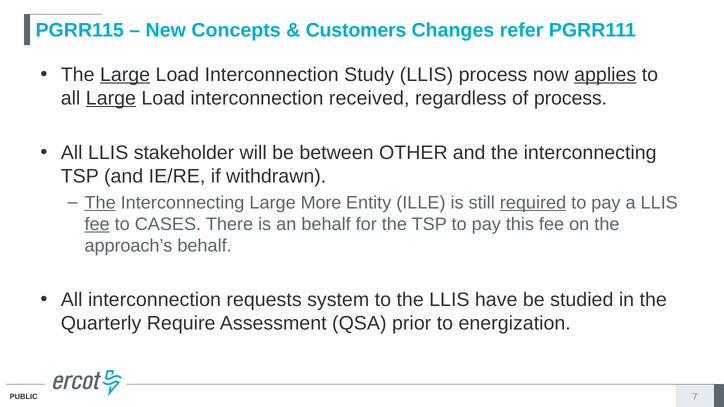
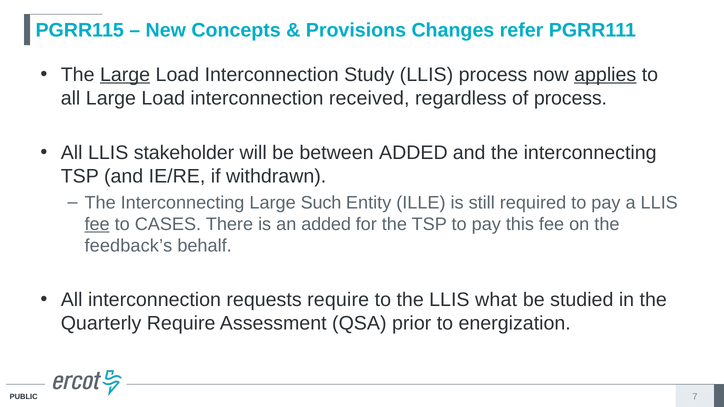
Customers: Customers -> Provisions (356, 30)
Large underline: present -> none (111, 98)
between OTHER: OTHER -> ADDED (413, 153)
The underline: present -> none (100, 203)
More: More -> Such (321, 203)
required underline: present -> none (533, 203)
an behalf: behalf -> added (326, 224)
approach’s: approach’s -> feedback’s (128, 246)
requests system: system -> require (338, 300)
have: have -> what (496, 300)
